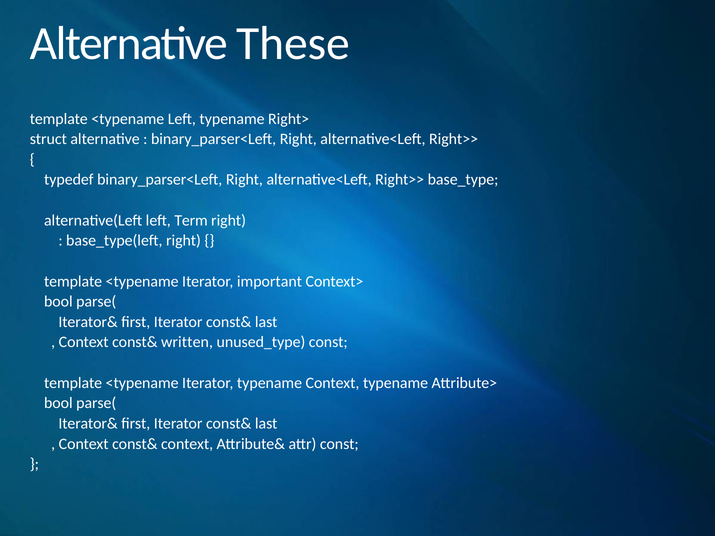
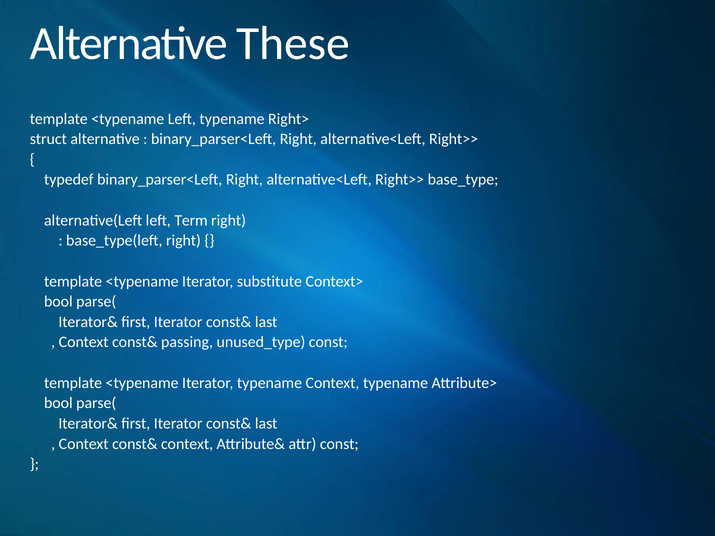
important: important -> substitute (269, 281)
written: written -> passing (187, 342)
